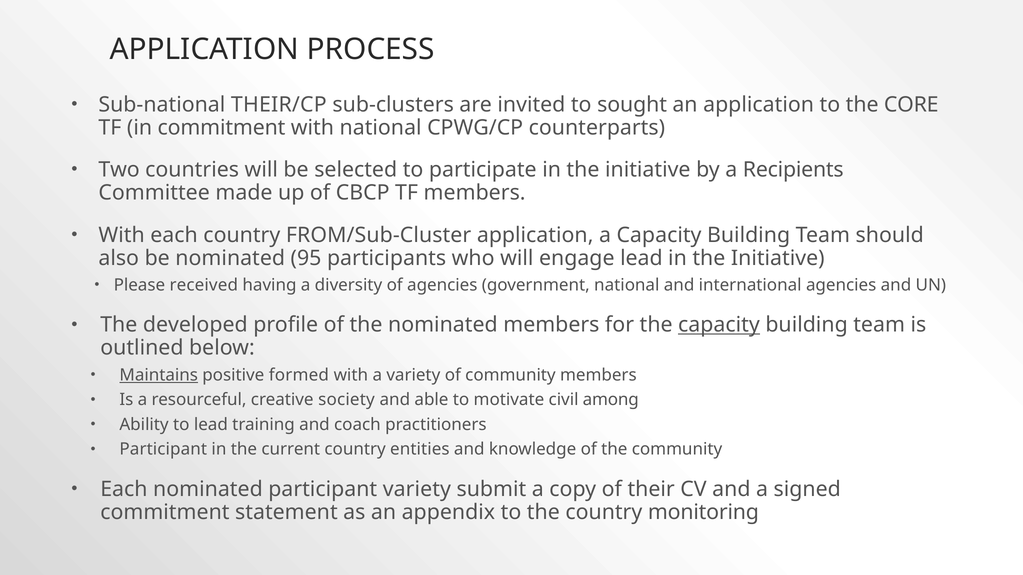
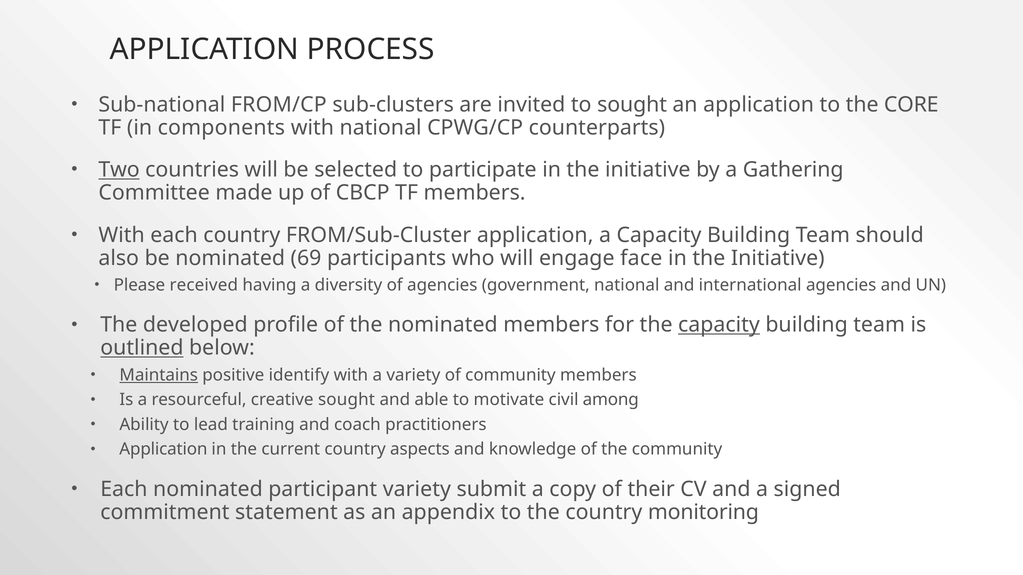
THEIR/CP: THEIR/CP -> FROM/CP (279, 105)
in commitment: commitment -> components (221, 128)
Two underline: none -> present (119, 170)
Recipients: Recipients -> Gathering (793, 170)
95: 95 -> 69 (306, 258)
engage lead: lead -> face (641, 258)
outlined underline: none -> present (142, 348)
formed: formed -> identify (299, 375)
creative society: society -> sought (347, 400)
Participant: Participant -> Application (163, 450)
entities: entities -> aspects (420, 450)
